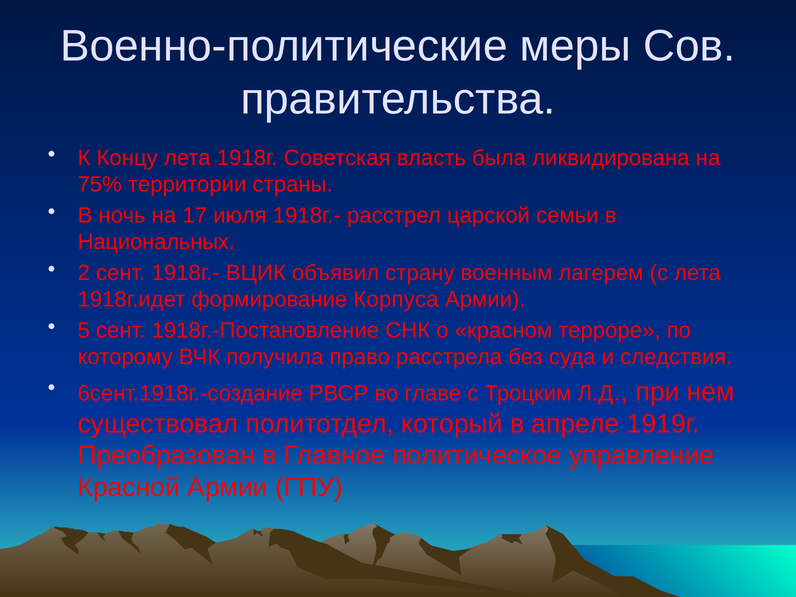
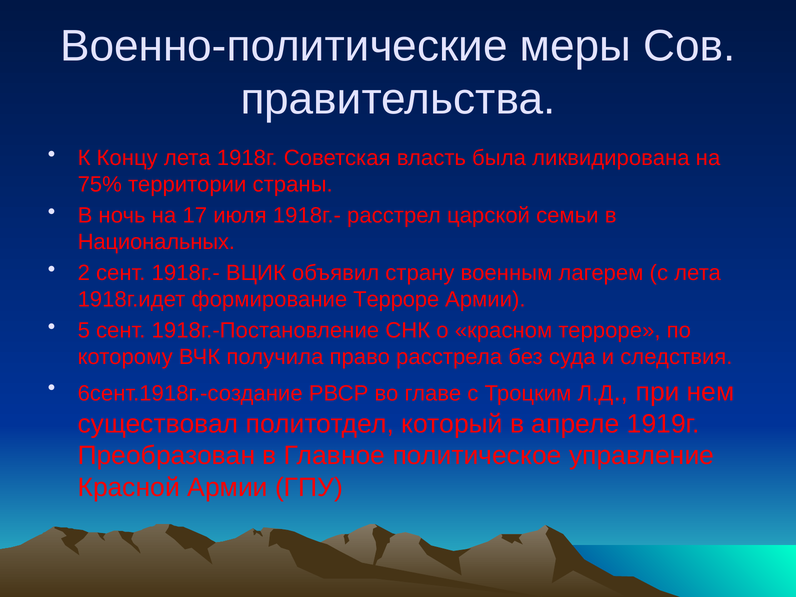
формирование Корпуса: Корпуса -> Терроре (396, 300)
